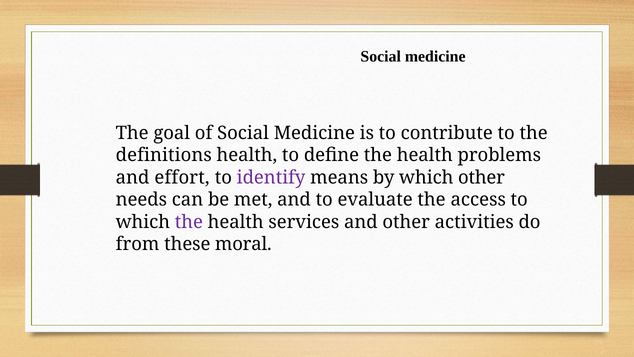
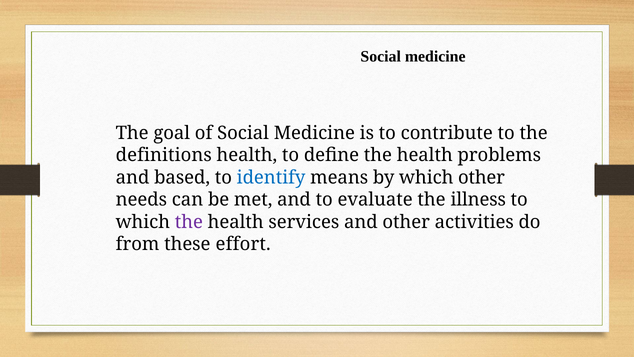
effort: effort -> based (182, 177)
identify colour: purple -> blue (271, 177)
access: access -> illness (478, 200)
moral: moral -> effort (243, 244)
